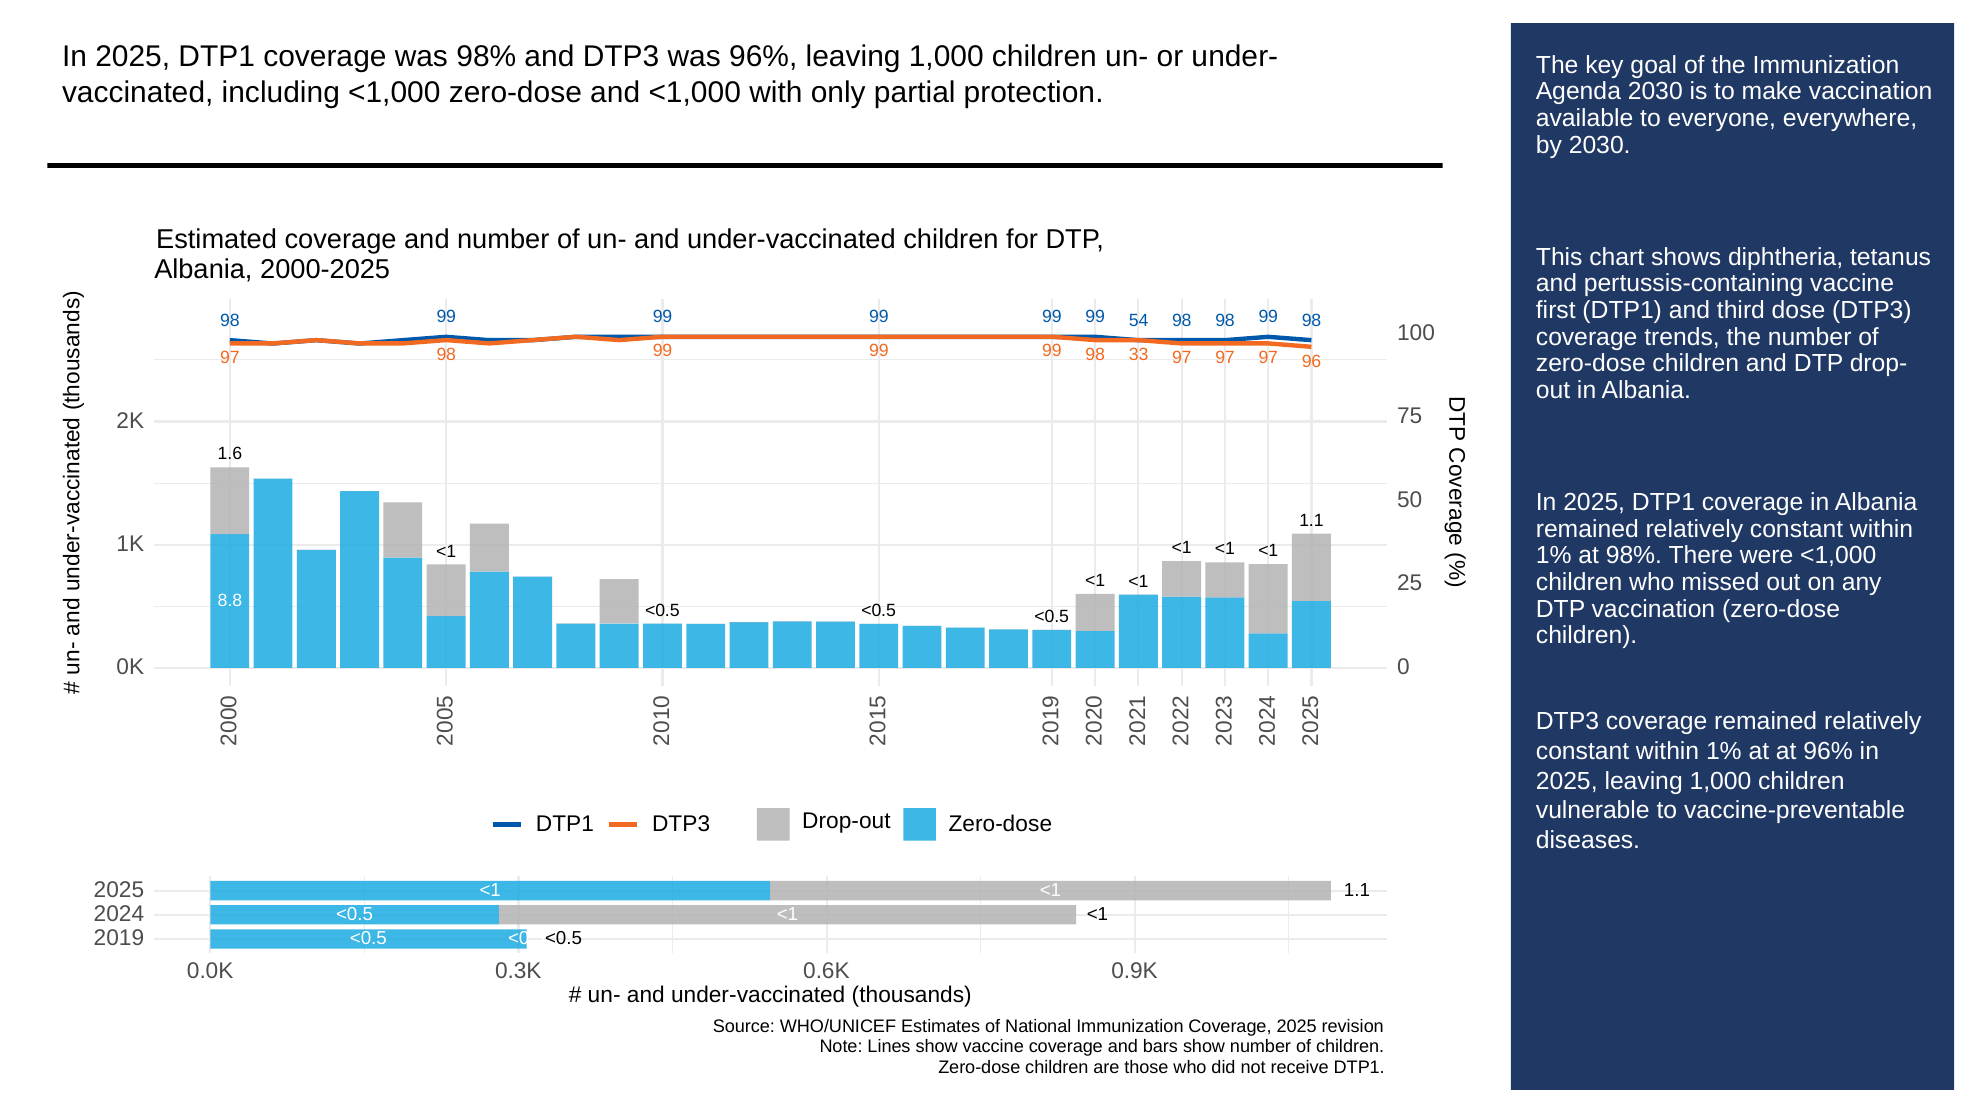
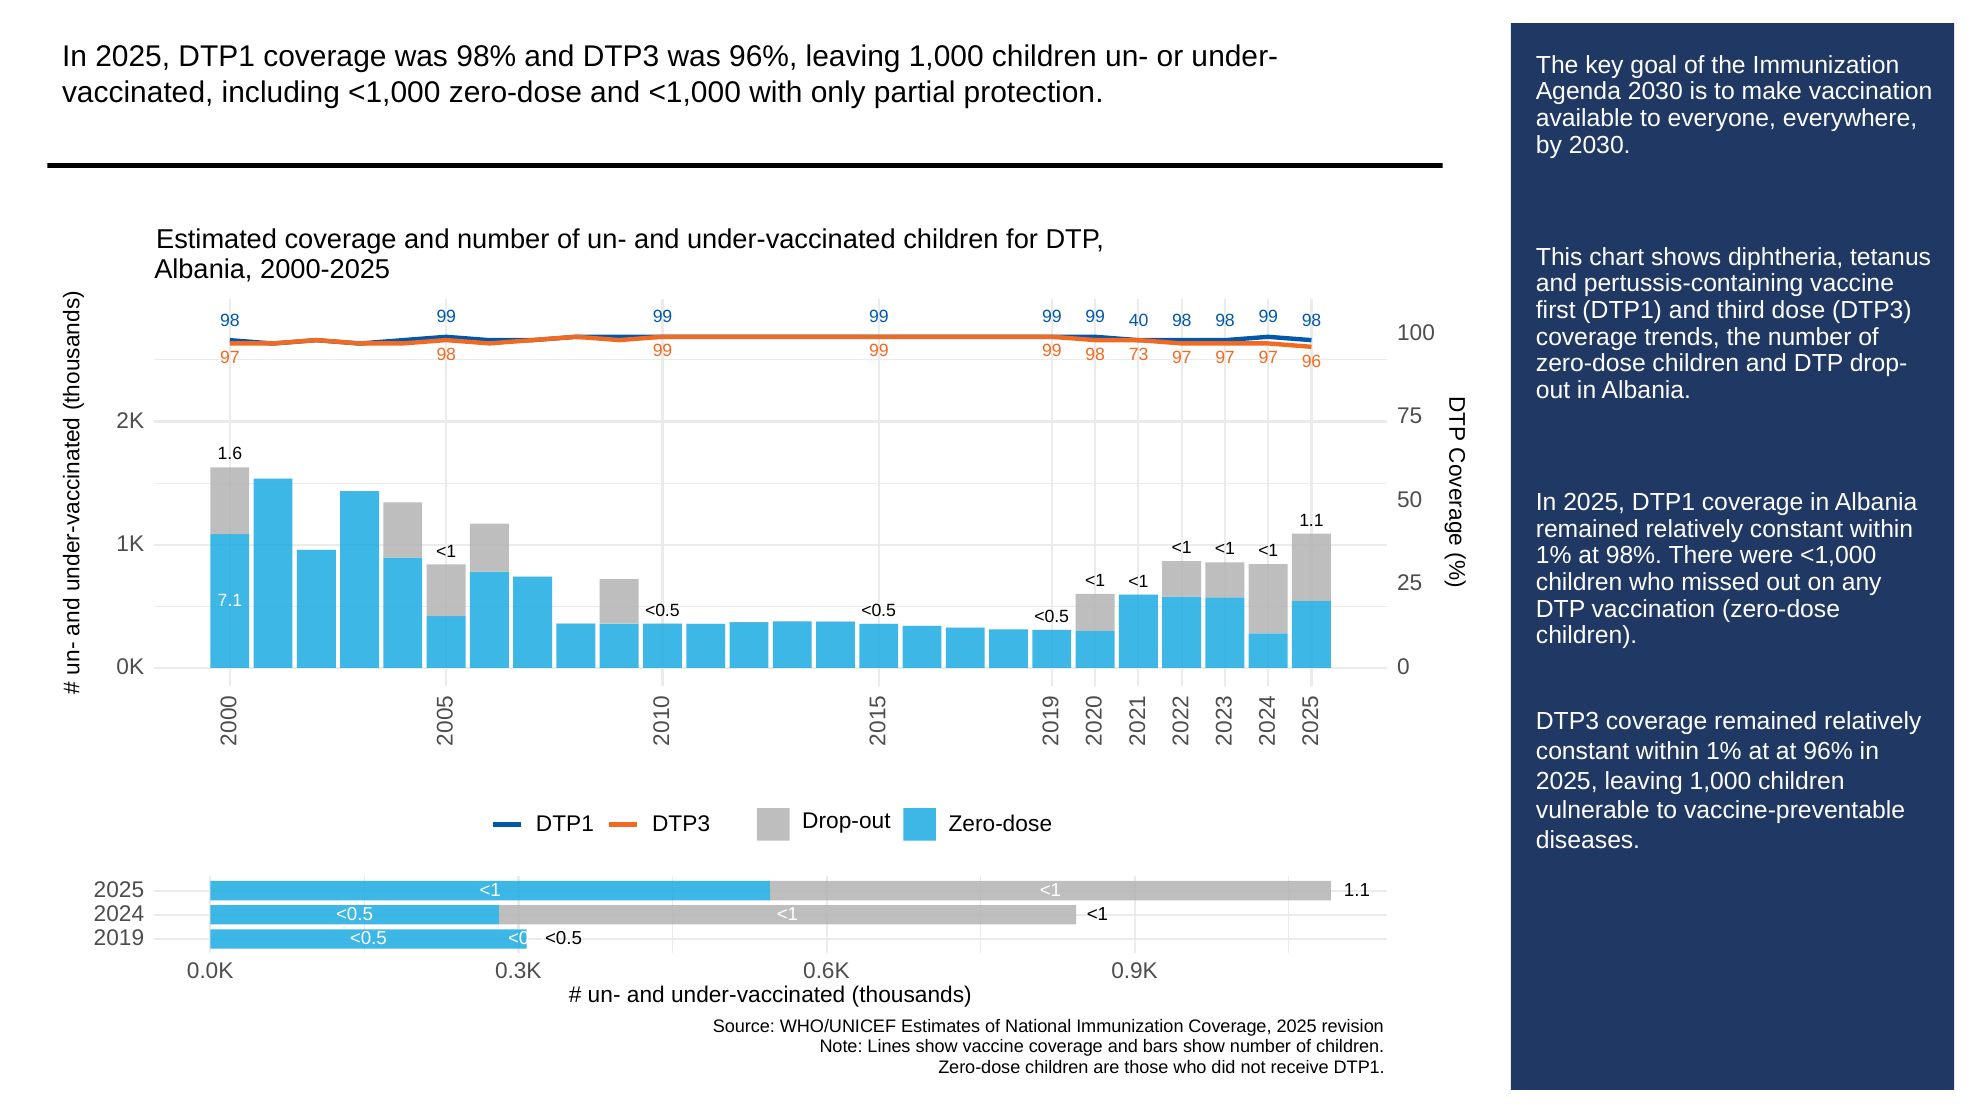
54: 54 -> 40 (1139, 321)
33: 33 -> 73 (1139, 355)
8.8: 8.8 -> 7.1 (230, 601)
